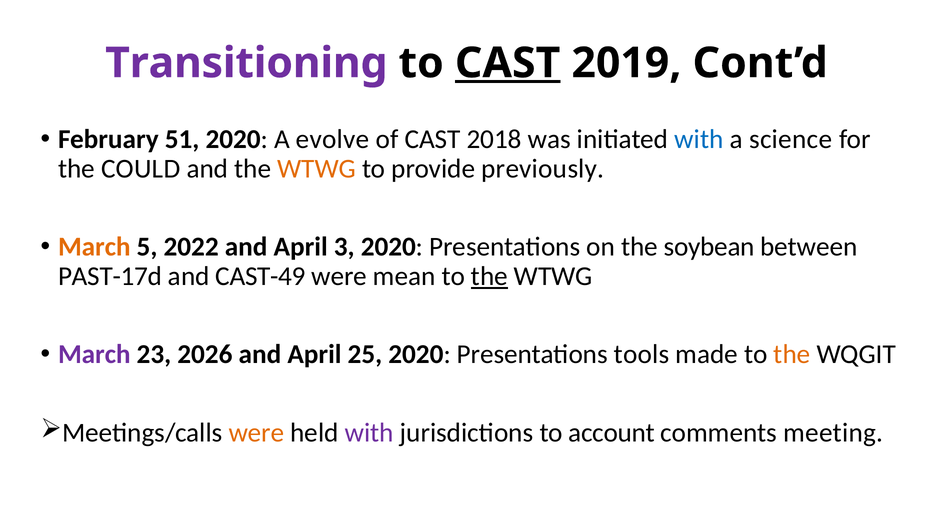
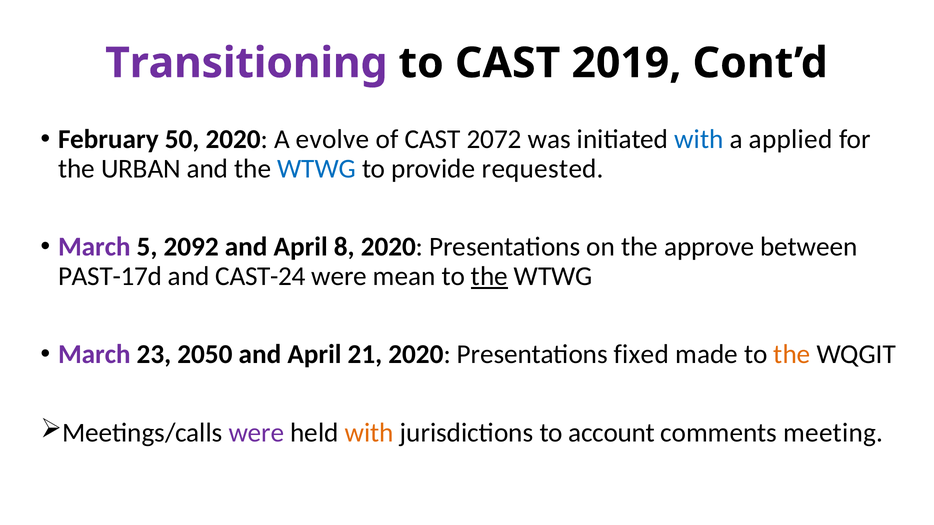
CAST underline: present -> none (508, 63)
51: 51 -> 50 (182, 140)
2018: 2018 -> 2072 (494, 140)
science: science -> applied (791, 140)
COULD: COULD -> URBAN (141, 169)
WTWG colour: orange -> blue (317, 169)
previously: previously -> requested (543, 169)
March colour: orange -> purple (94, 247)
2022: 2022 -> 2092 (191, 247)
3: 3 -> 8 (344, 247)
soybean: soybean -> approve (709, 247)
CAST-49: CAST-49 -> CAST-24 (261, 277)
2026: 2026 -> 2050 (205, 355)
25: 25 -> 21 (365, 355)
tools: tools -> fixed (642, 355)
were colour: orange -> purple (256, 433)
with colour: purple -> orange (369, 433)
